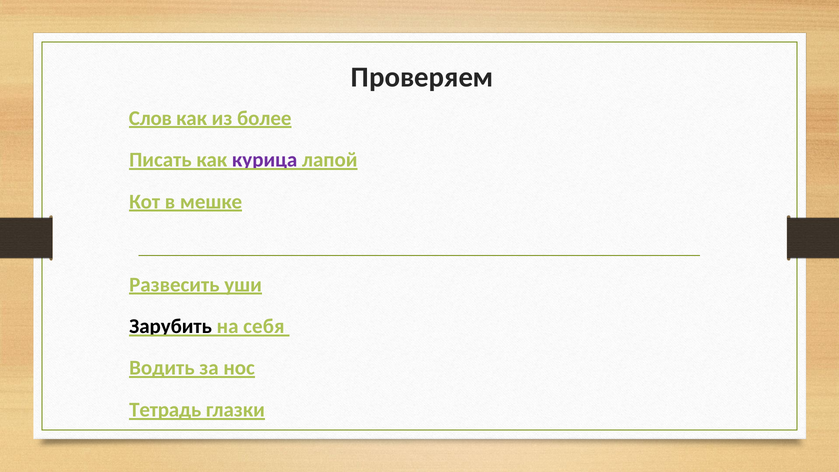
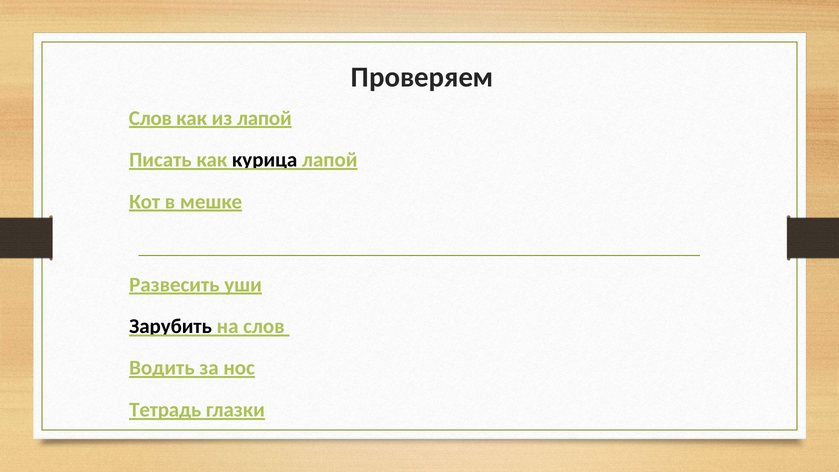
из более: более -> лапой (264, 118)
курица colour: purple -> black (265, 160)
на себя: себя -> слов (264, 326)
